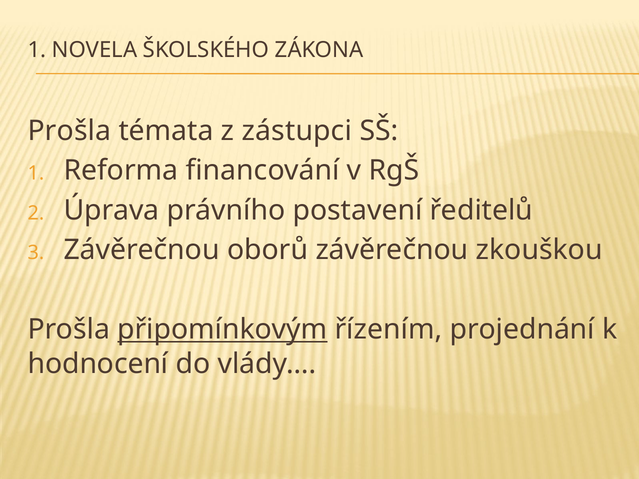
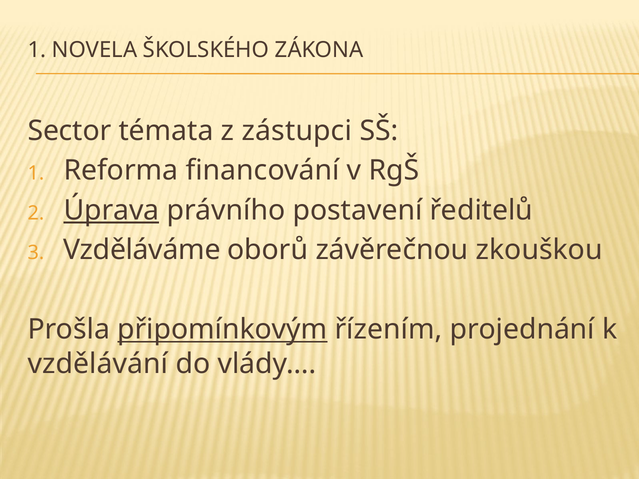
Prošla: Prošla -> Sector (69, 131)
Úprava underline: none -> present (111, 210)
Závěrečnou: Závěrečnou -> Vzděláváme (142, 250)
hodnocení: hodnocení -> vzdělávání (98, 364)
